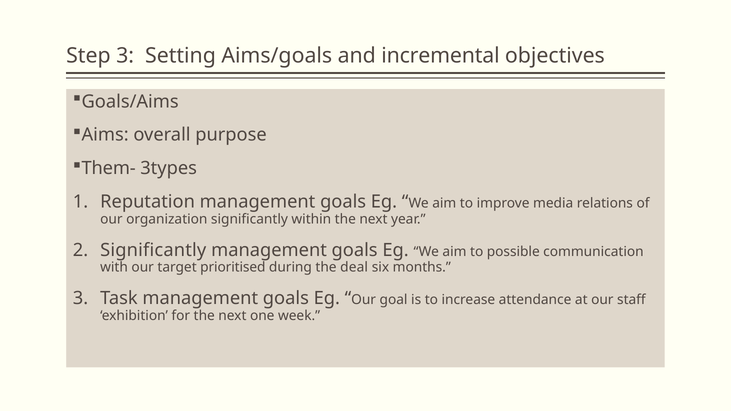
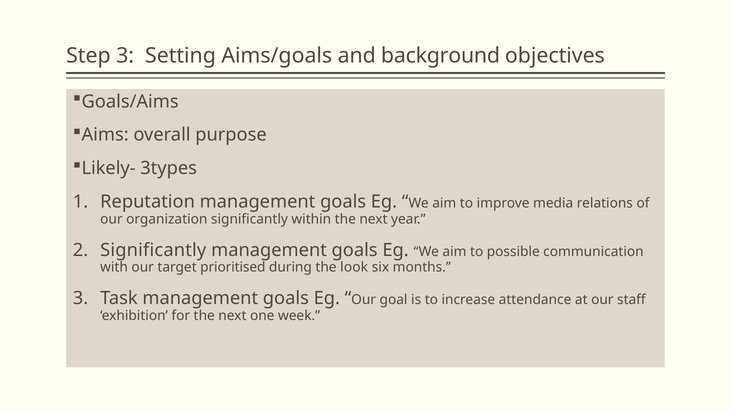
incremental: incremental -> background (441, 56)
Them-: Them- -> Likely- (109, 168)
deal: deal -> look (354, 267)
